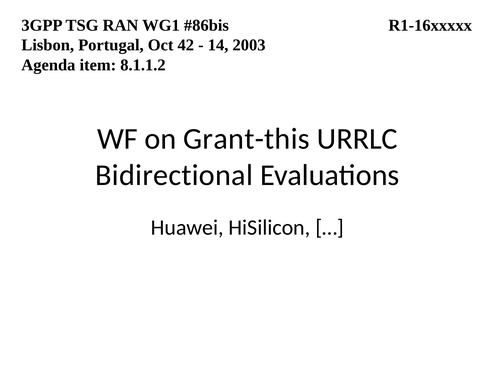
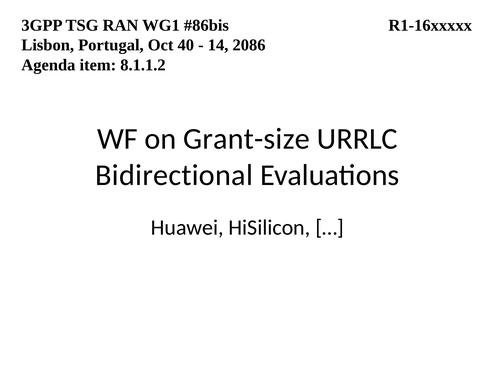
42: 42 -> 40 (186, 45)
2003: 2003 -> 2086 (249, 45)
Grant-this: Grant-this -> Grant-size (247, 139)
